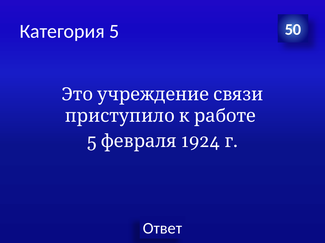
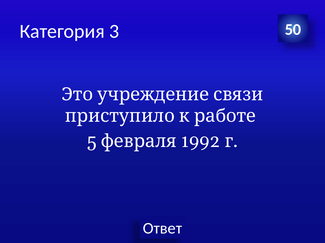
Категория 5: 5 -> 3 (114, 31)
1924: 1924 -> 1992 (200, 142)
